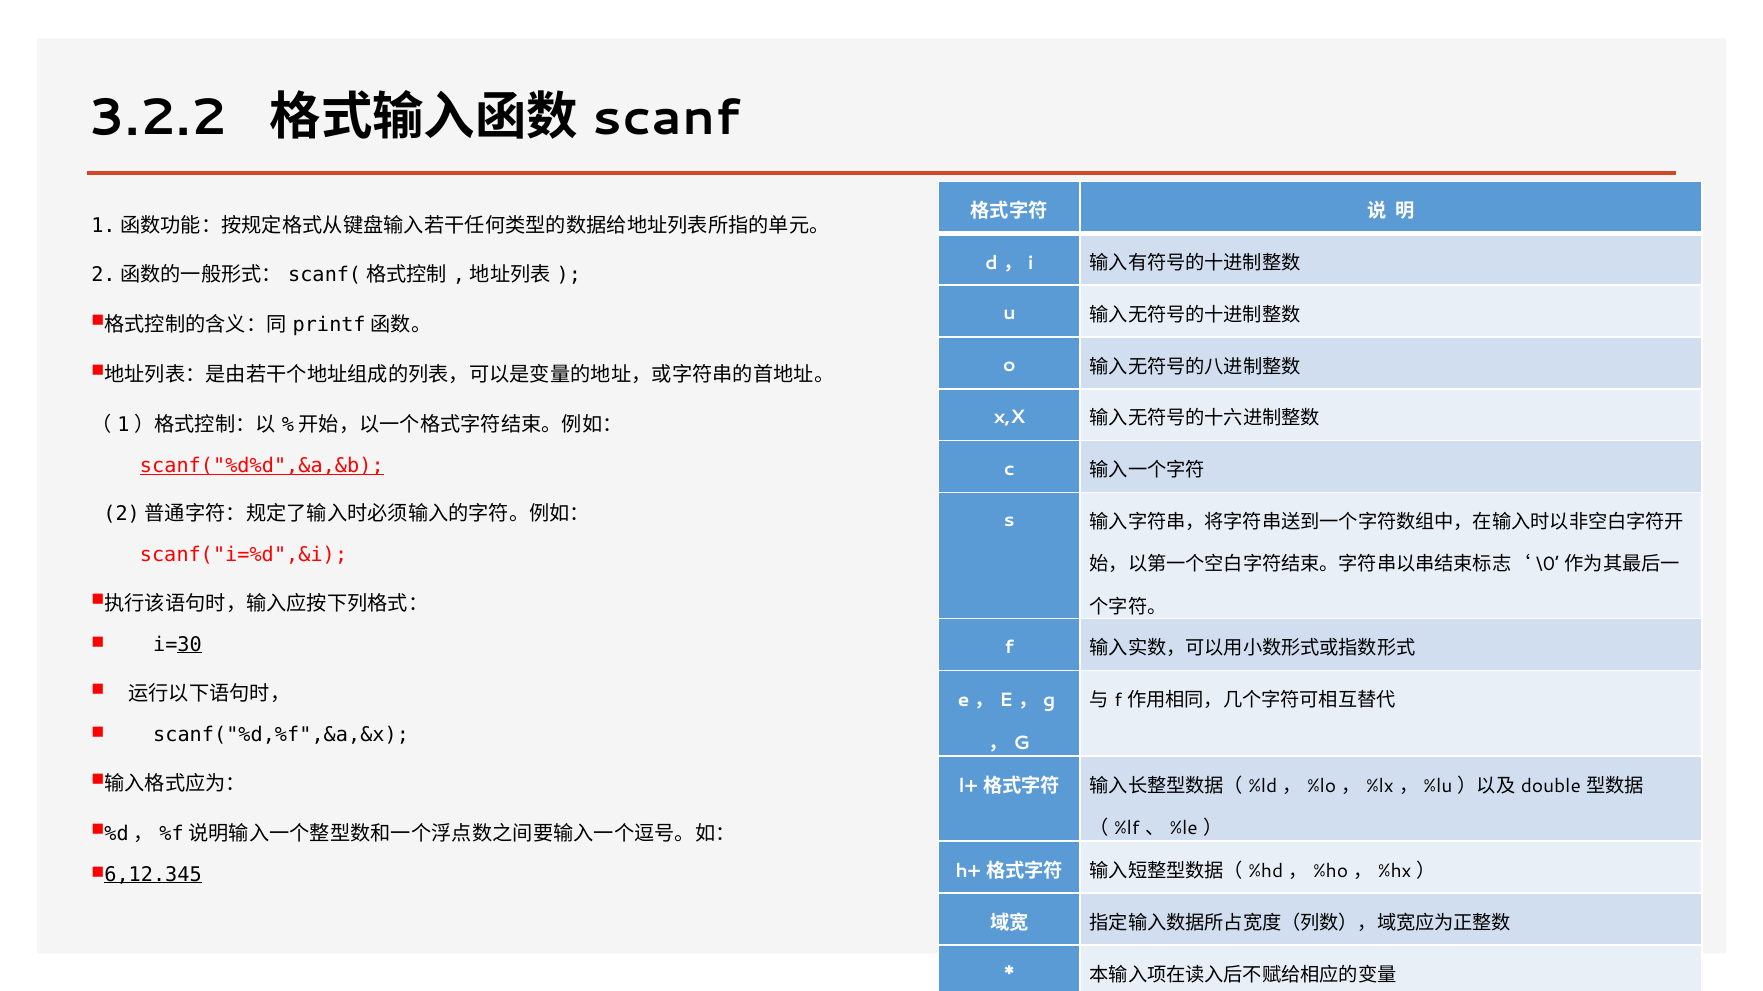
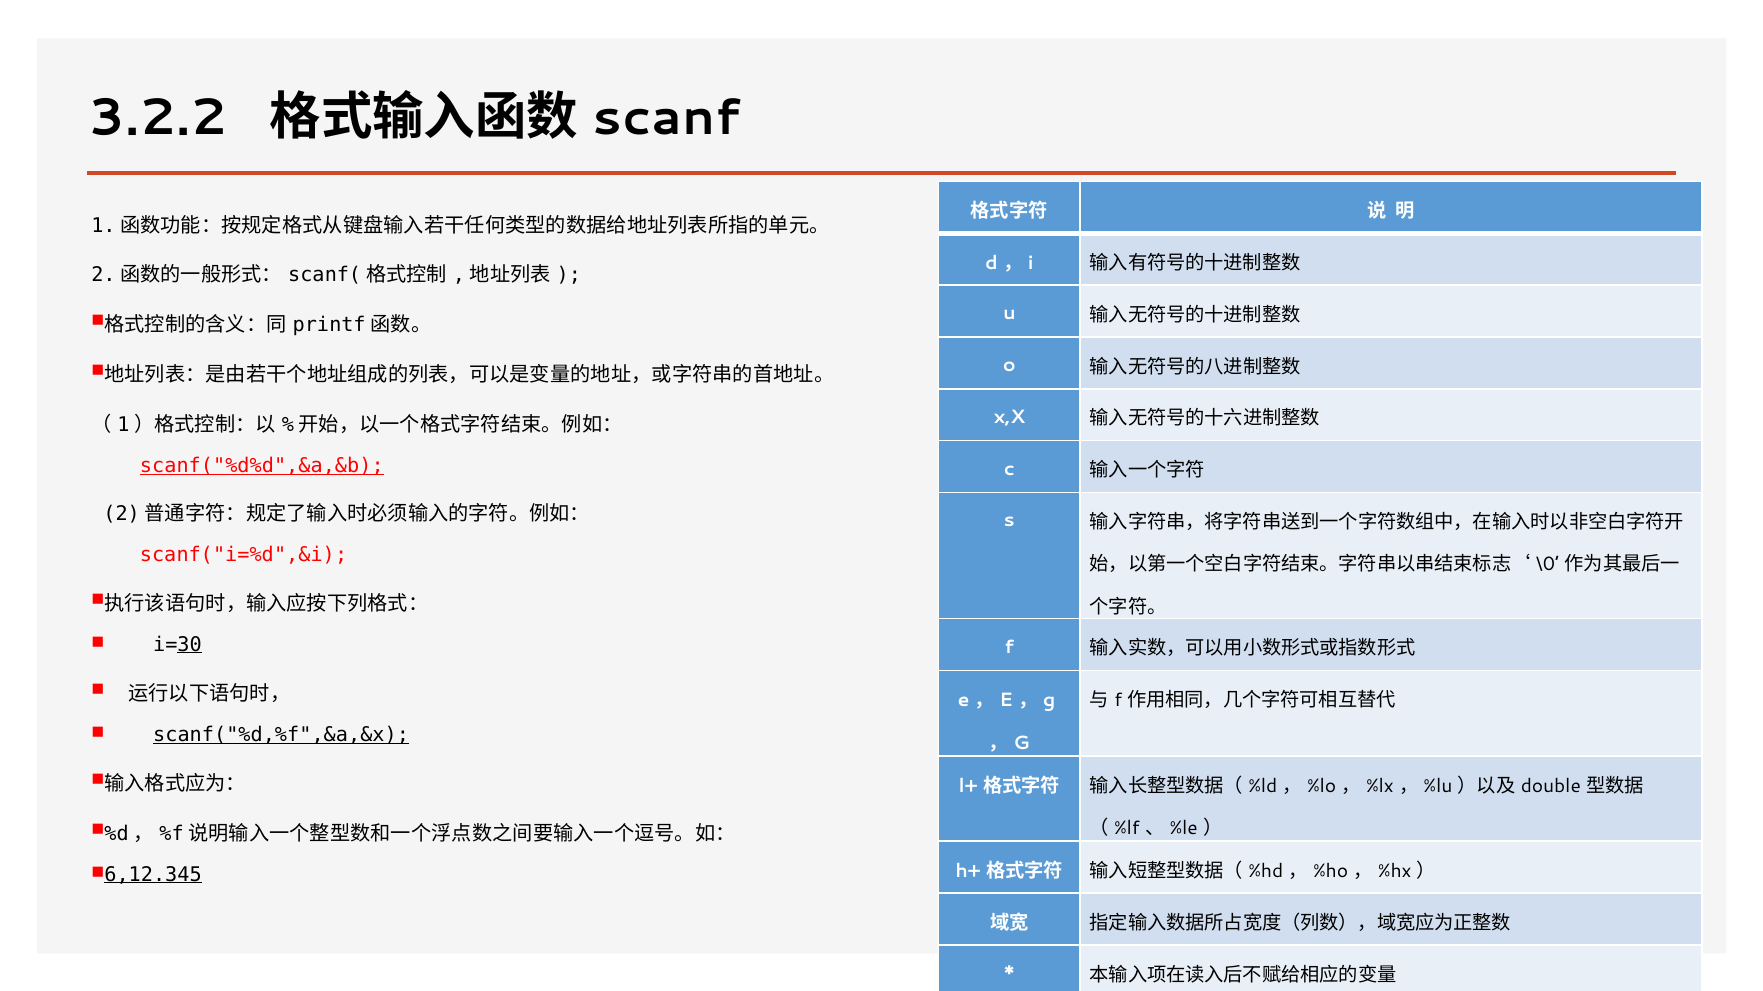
scanf("%d,%f",&a,&x underline: none -> present (281, 735)
